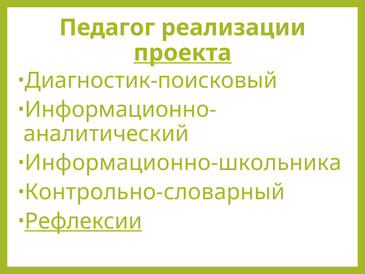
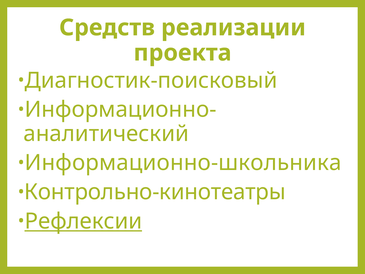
Педагог: Педагог -> Средств (107, 28)
проекта underline: present -> none (183, 53)
Контрольно-словарный: Контрольно-словарный -> Контрольно-кинотеатры (155, 192)
